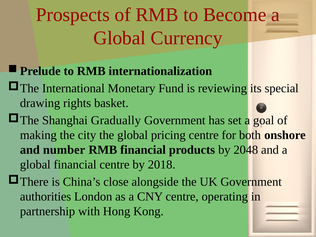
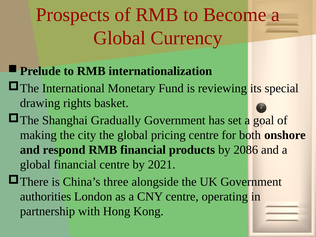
number: number -> respond (64, 150)
2048: 2048 -> 2086 (246, 150)
2018: 2018 -> 2021 (162, 165)
close: close -> three (116, 182)
